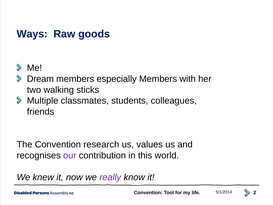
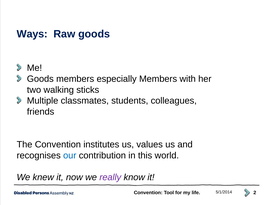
Dream: Dream -> Goods (40, 79)
research: research -> institutes (101, 144)
our colour: purple -> blue (70, 155)
